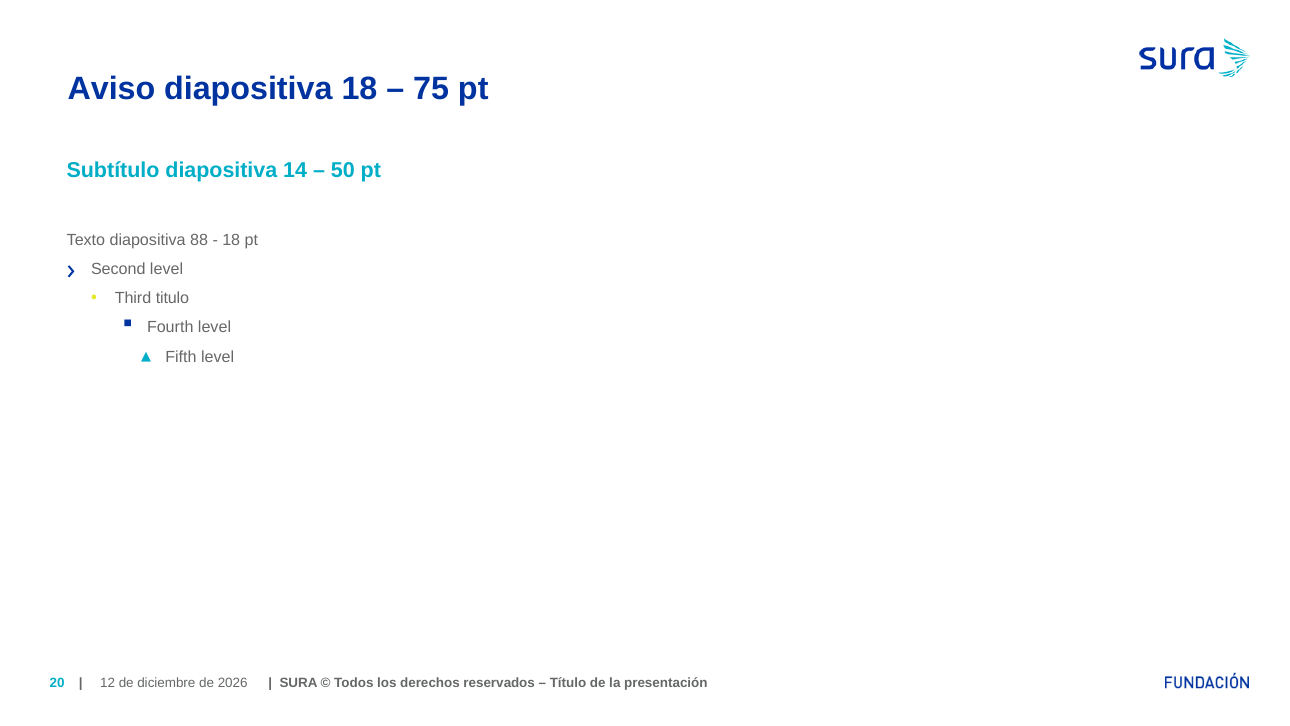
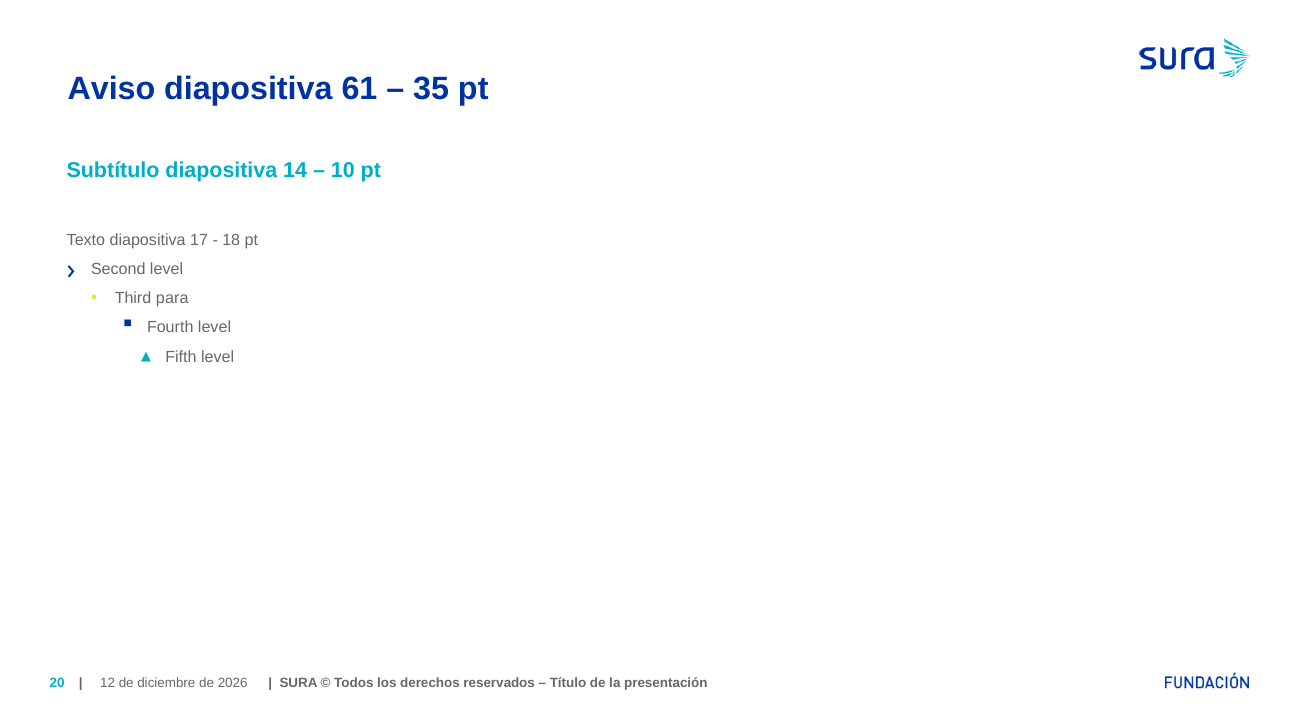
diapositiva 18: 18 -> 61 (360, 88)
75: 75 -> 35 (431, 88)
50: 50 -> 10 (343, 171)
88: 88 -> 17 (199, 240)
titulo: titulo -> para (172, 298)
